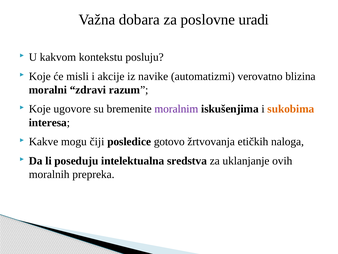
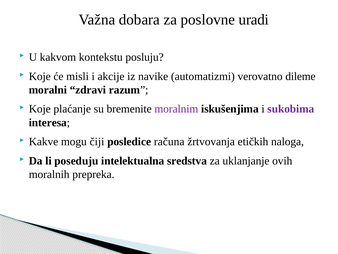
blizina: blizina -> dileme (300, 76)
ugovore: ugovore -> plaćanje (72, 109)
sukobima colour: orange -> purple (291, 109)
gotovo: gotovo -> računa (169, 141)
